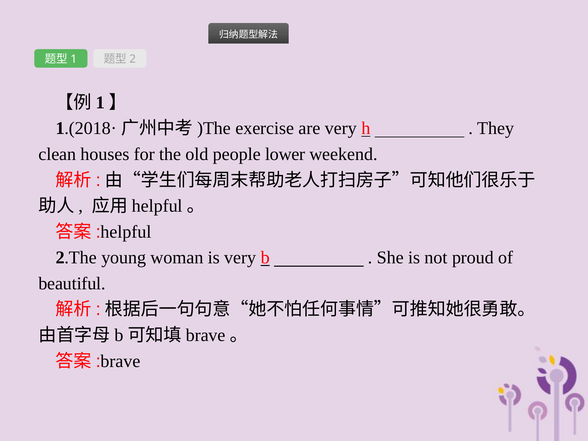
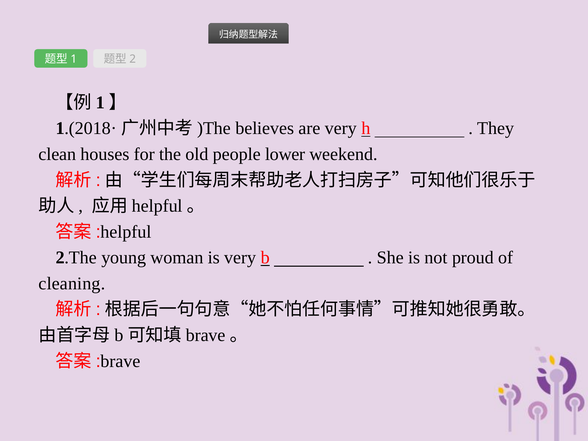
exercise: exercise -> believes (265, 128)
beautiful: beautiful -> cleaning (72, 284)
